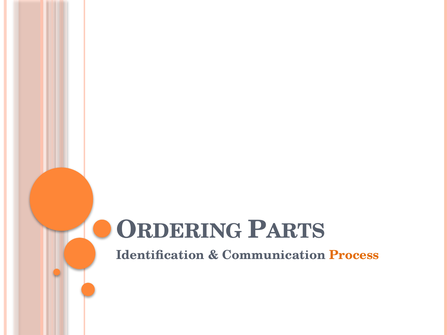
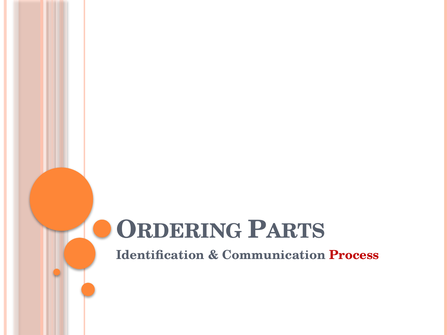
Process colour: orange -> red (354, 255)
